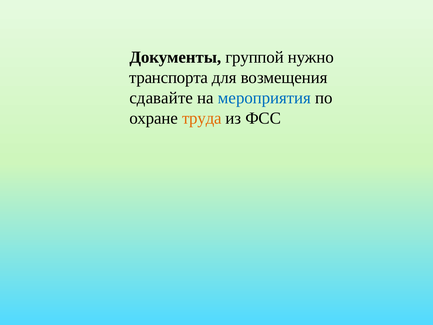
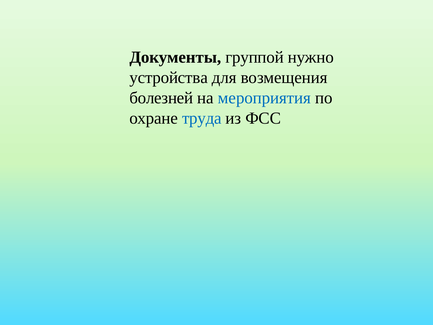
транспорта: транспорта -> устройства (169, 78)
сдавайте: сдавайте -> болезней (161, 98)
труда colour: orange -> blue (202, 118)
